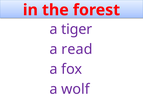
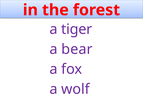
read: read -> bear (77, 49)
